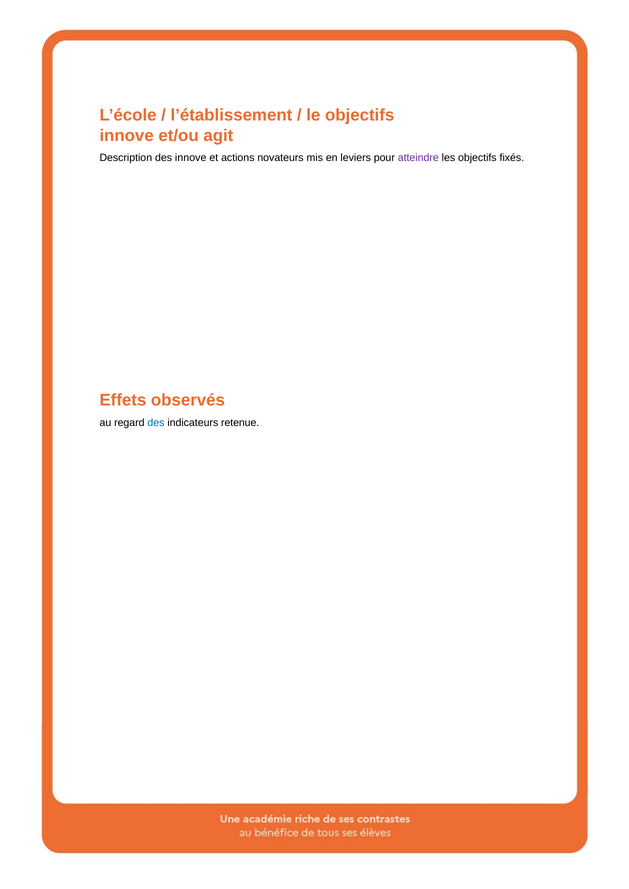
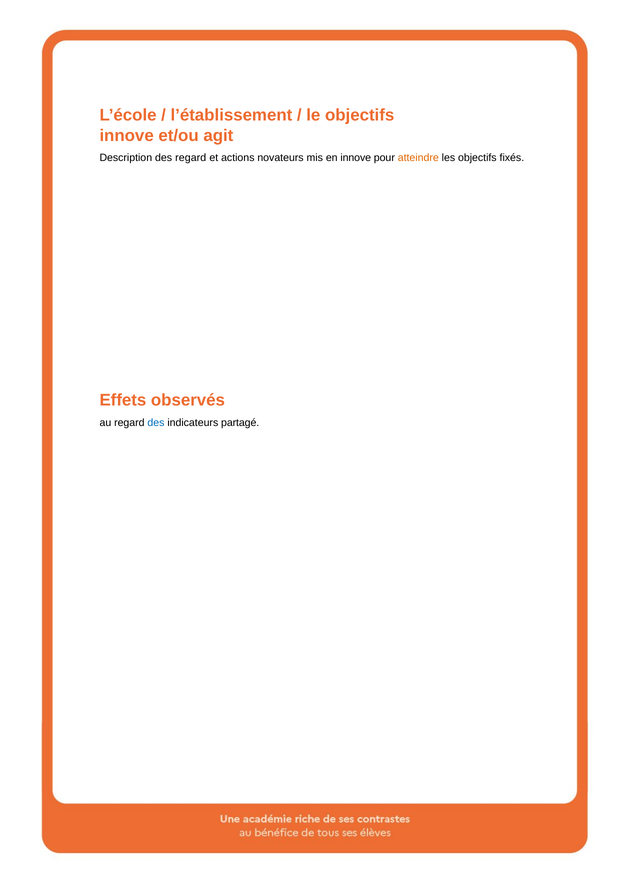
des innove: innove -> regard (191, 158)
en leviers: leviers -> innove (356, 158)
atteindre colour: purple -> orange (418, 158)
retenue: retenue -> partagé (240, 423)
